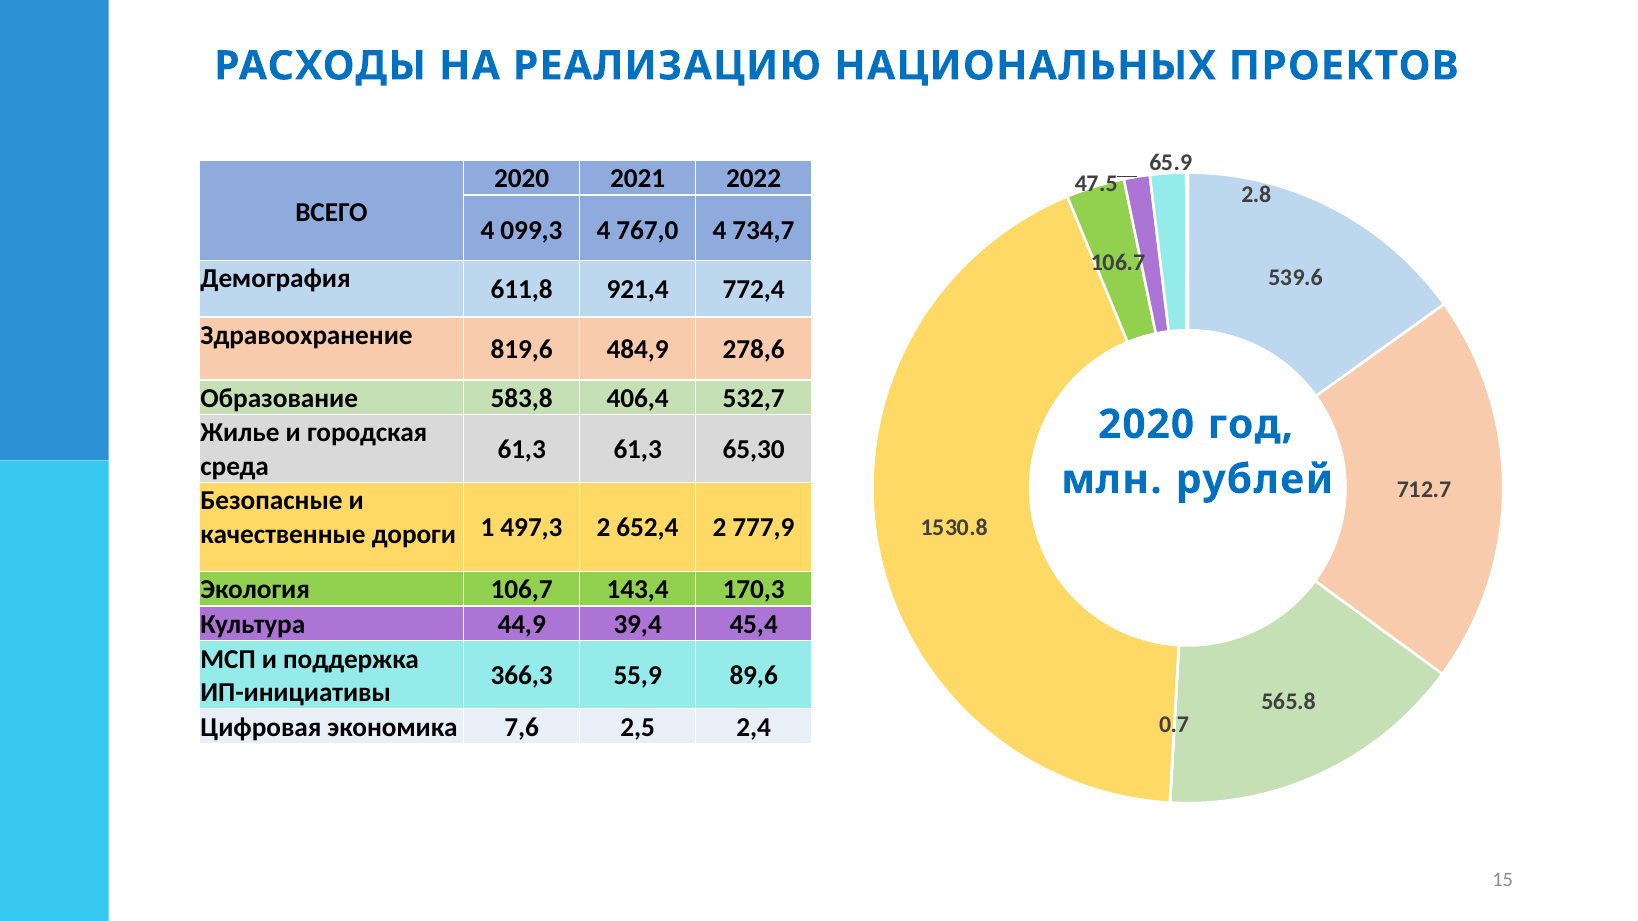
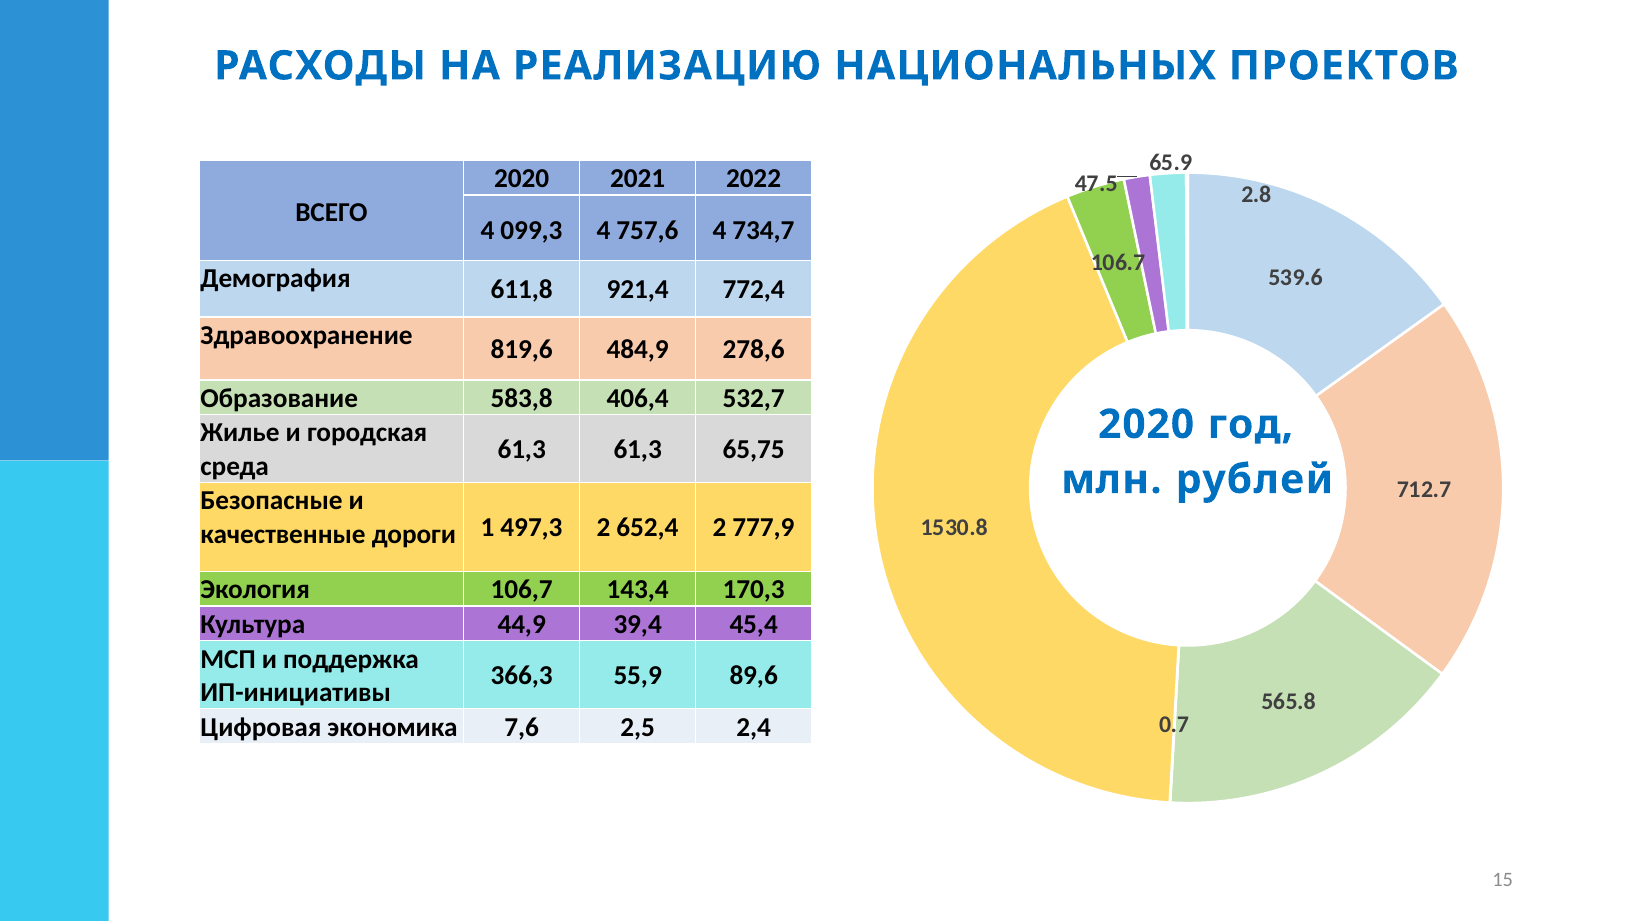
767,0: 767,0 -> 757,6 (647, 230)
65,30: 65,30 -> 65,75 (754, 450)
